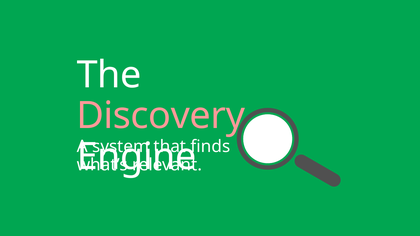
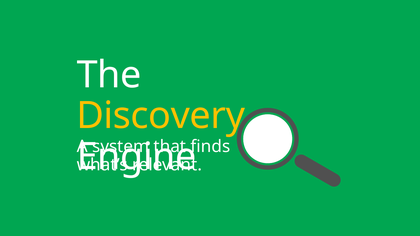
Discovery colour: pink -> yellow (161, 116)
